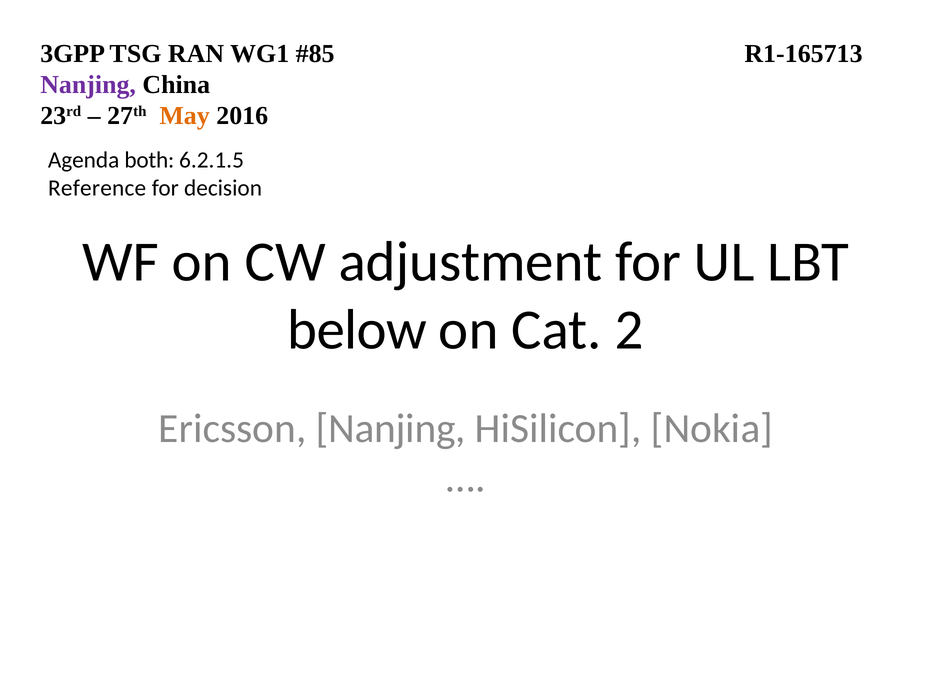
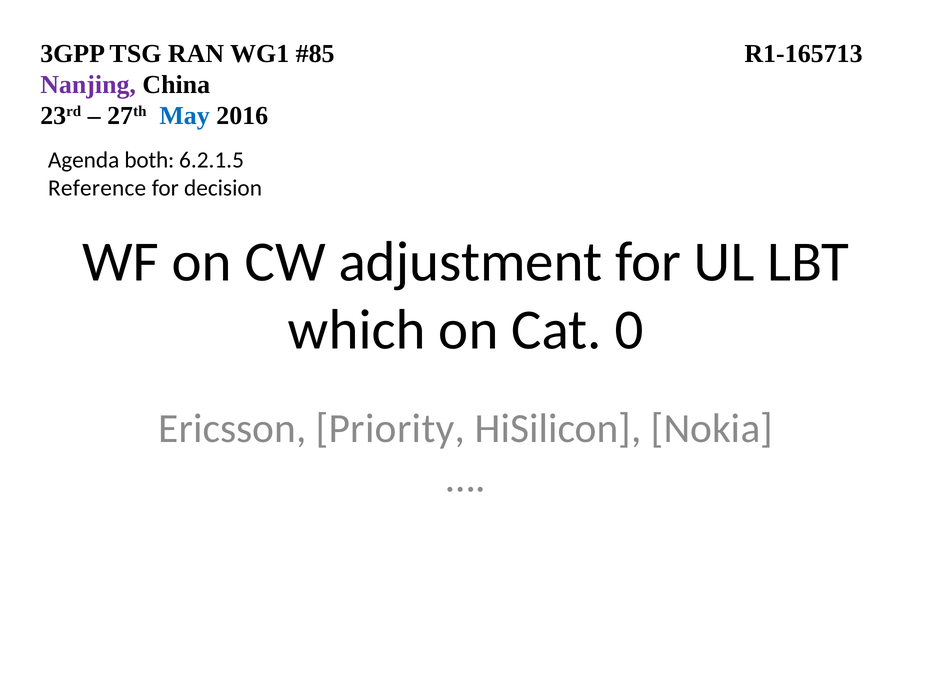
May colour: orange -> blue (185, 116)
below: below -> which (357, 330)
2: 2 -> 0 (629, 330)
Ericsson Nanjing: Nanjing -> Priority (390, 429)
